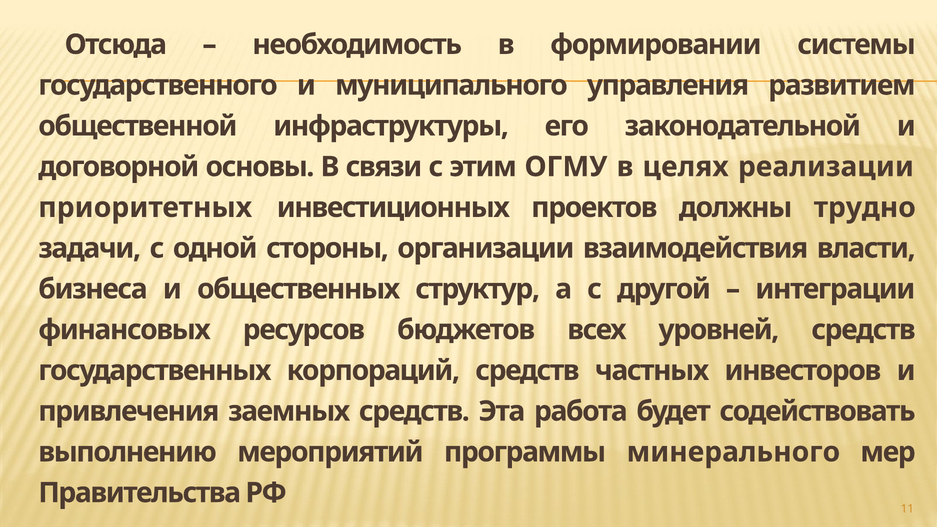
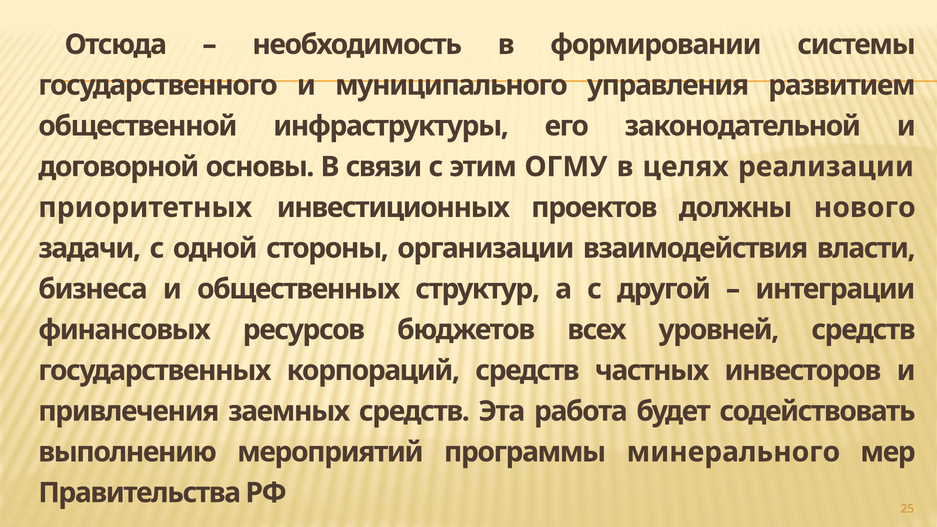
трудно: трудно -> нового (865, 208)
11: 11 -> 25 (907, 509)
